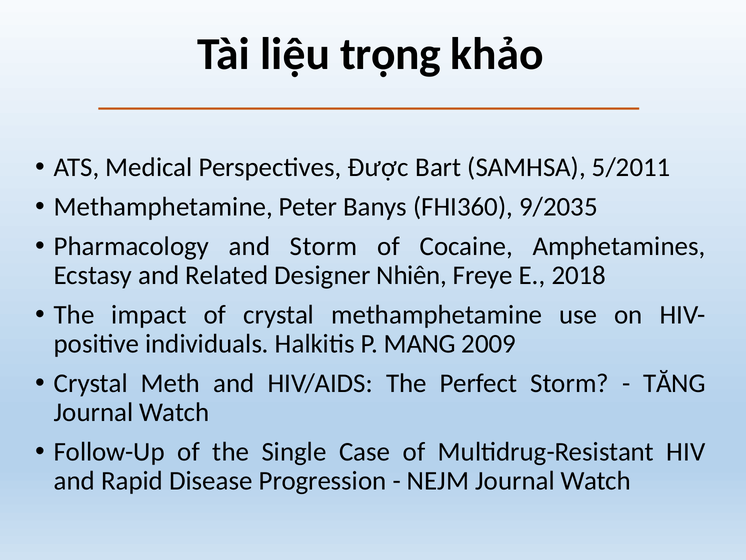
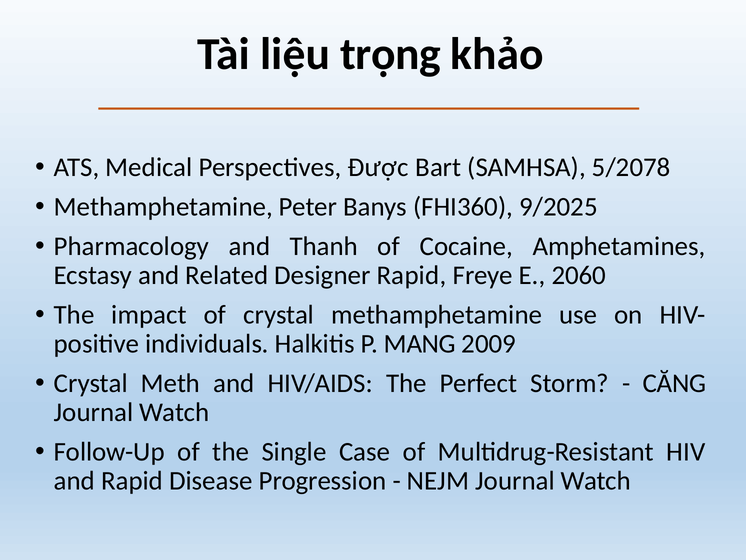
5/2011: 5/2011 -> 5/2078 (631, 167)
9/2035: 9/2035 -> 9/2025 (558, 206)
and Storm: Storm -> Thanh (324, 246)
Designer Nhiên: Nhiên -> Rapid (412, 275)
2018: 2018 -> 2060 (579, 275)
TĂNG: TĂNG -> CĂNG (674, 383)
